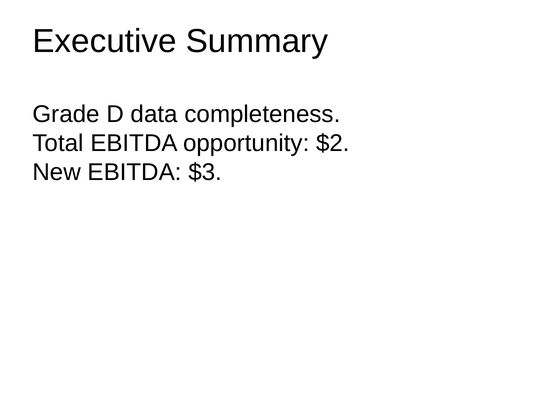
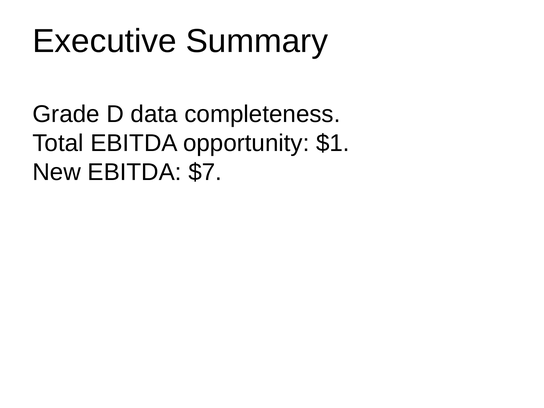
$2: $2 -> $1 (333, 143)
$3: $3 -> $7 (205, 172)
